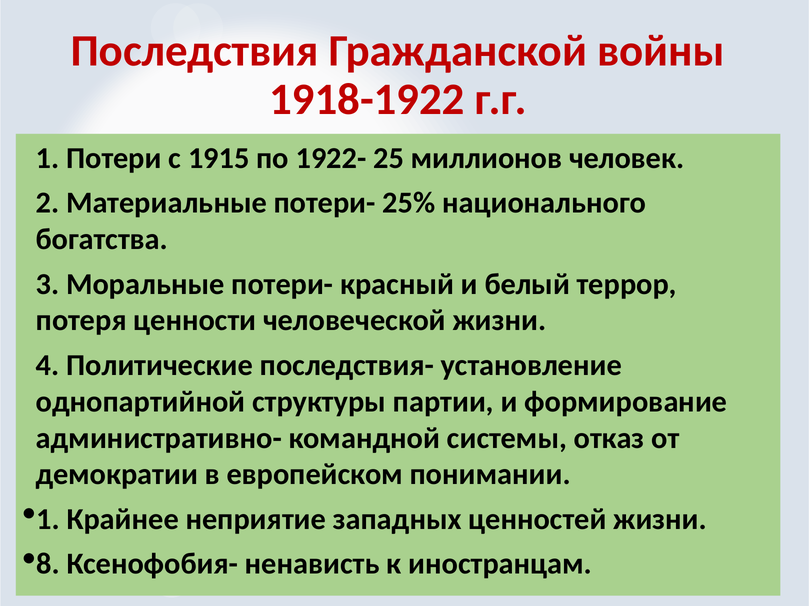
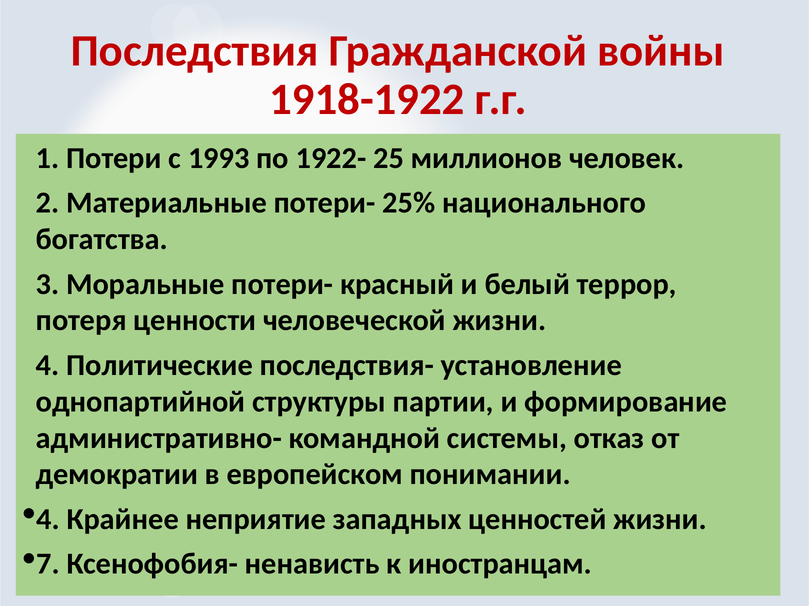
1915: 1915 -> 1993 (219, 158)
1: 1 -> 4 (48, 520)
8: 8 -> 7 (48, 565)
